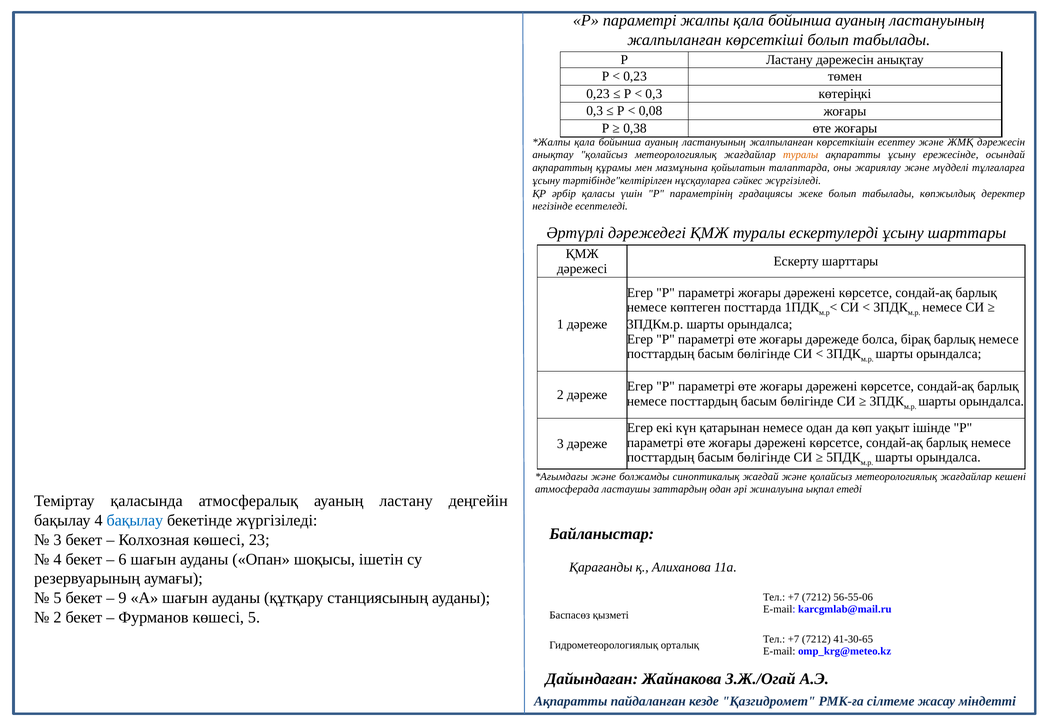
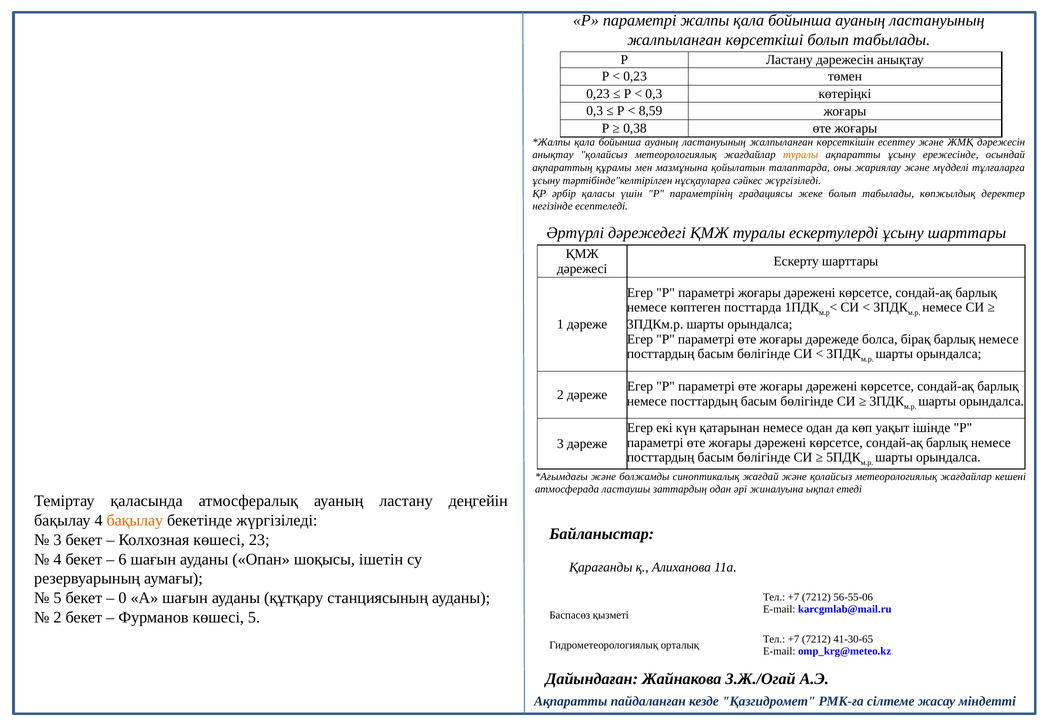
0,08: 0,08 -> 8,59 (651, 111)
бақылау colour: blue -> orange (135, 521)
9: 9 -> 0 (122, 598)
